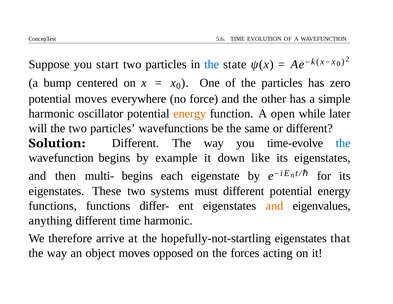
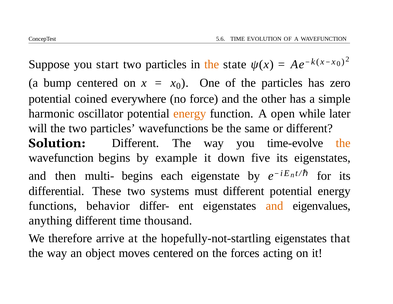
the colour: blue -> orange (212, 64)
potential moves: moves -> coined (91, 99)
the colour: blue -> orange (343, 143)
like: like -> five (261, 158)
eigenstates: eigenstates -> differential (56, 191)
functions functions: functions -> behavior (108, 206)
time harmonic: harmonic -> thousand (168, 220)
moves opposed: opposed -> centered (173, 253)
